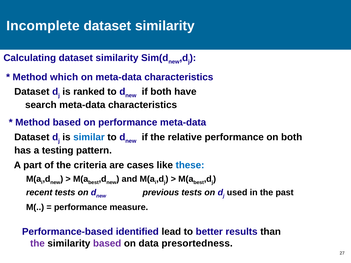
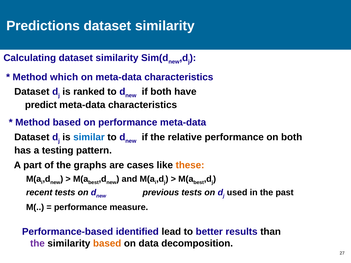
Incomplete: Incomplete -> Predictions (43, 26)
search: search -> predict (41, 105)
criteria: criteria -> graphs (90, 165)
these colour: blue -> orange (190, 165)
based colour: purple -> orange (107, 244)
presortedness: presortedness -> decomposition (197, 244)
